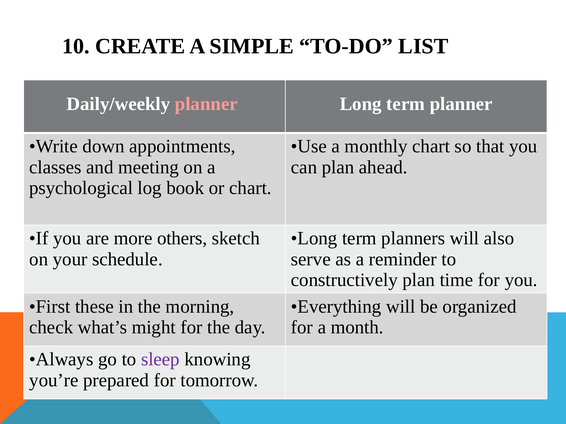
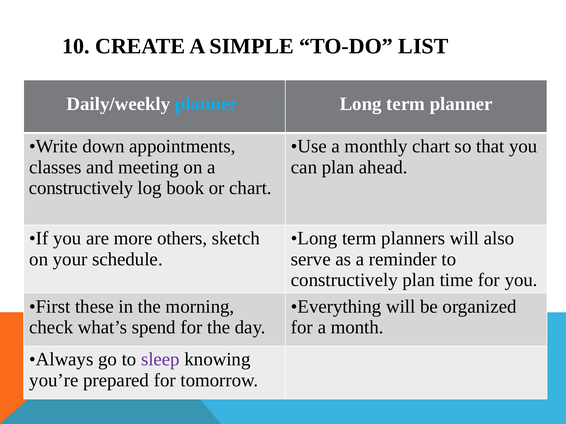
planner colour: pink -> light blue (206, 104)
psychological: psychological -> constructively (81, 188)
might: might -> spend (154, 328)
